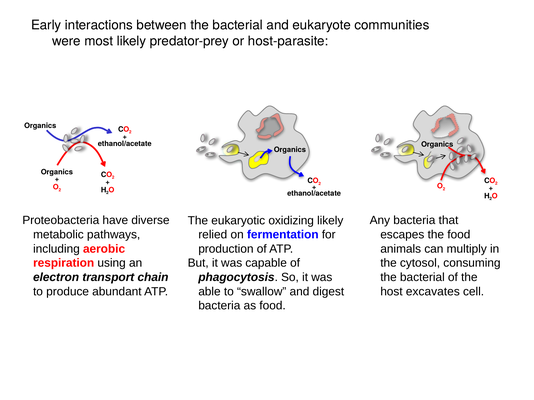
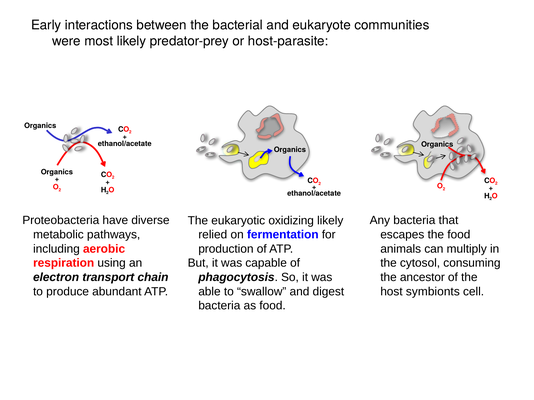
bacterial: bacterial -> ancestor (422, 278)
excavates: excavates -> symbionts (433, 292)
